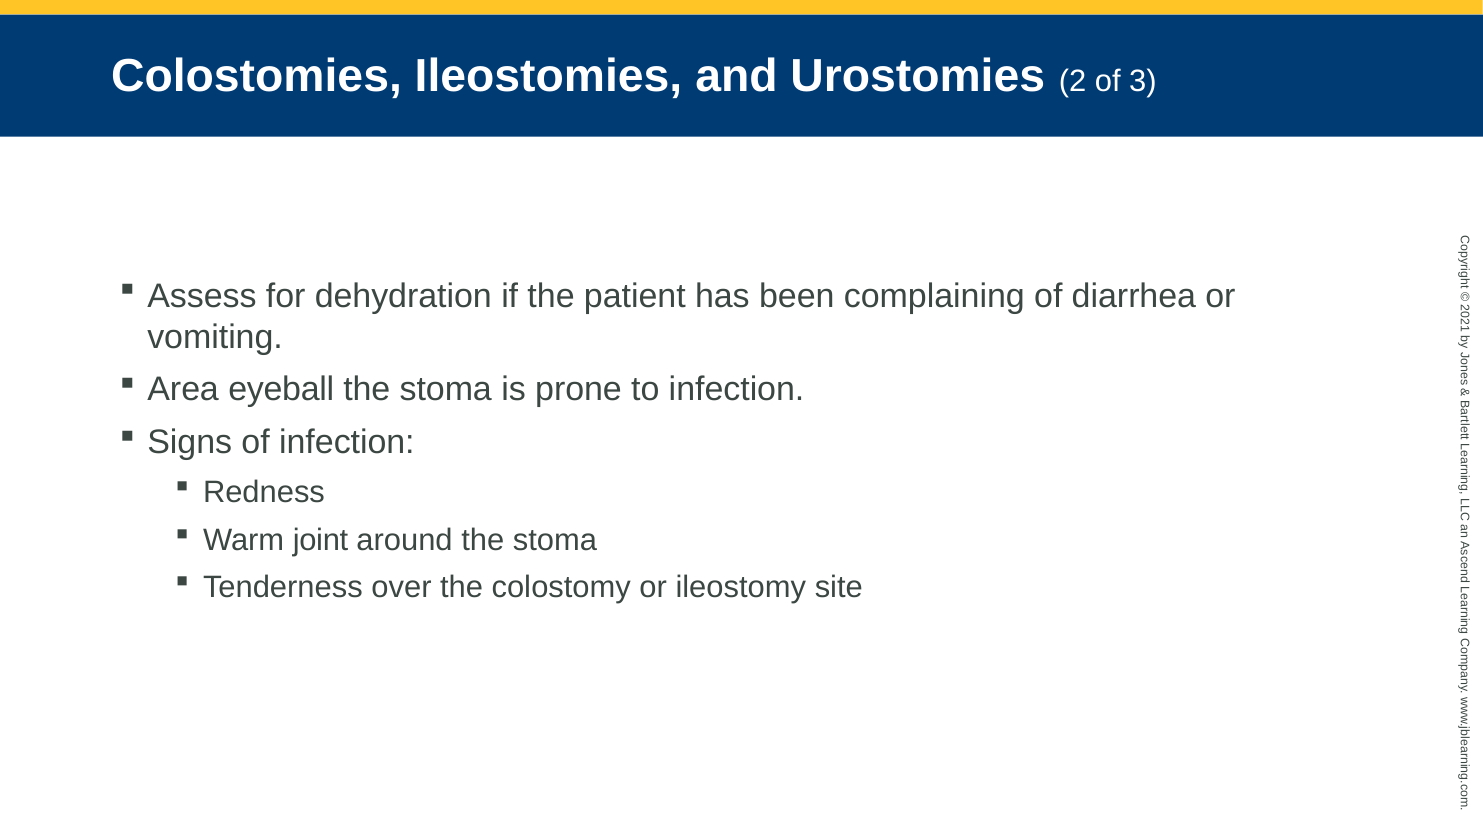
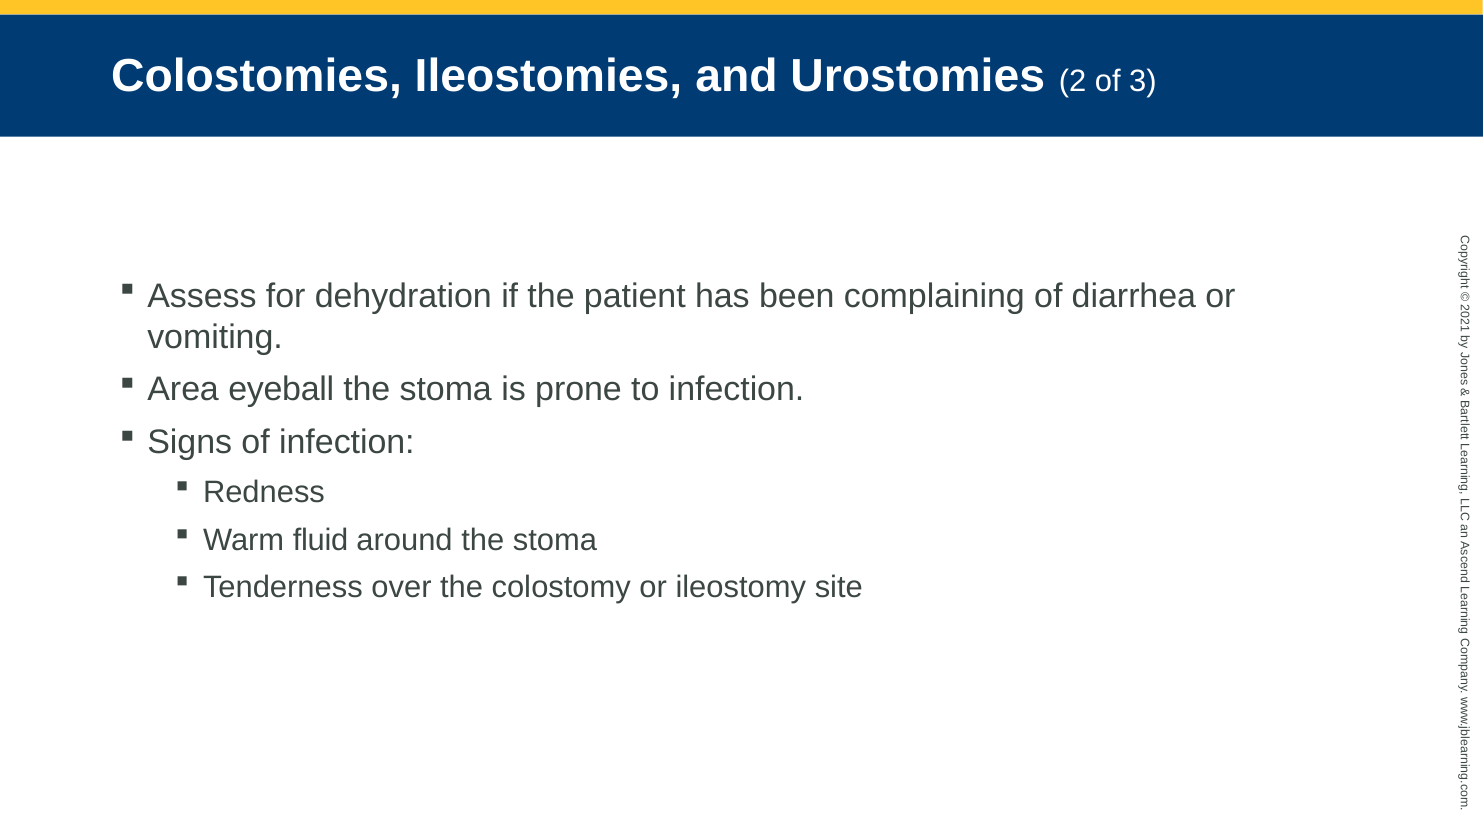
joint: joint -> fluid (321, 540)
